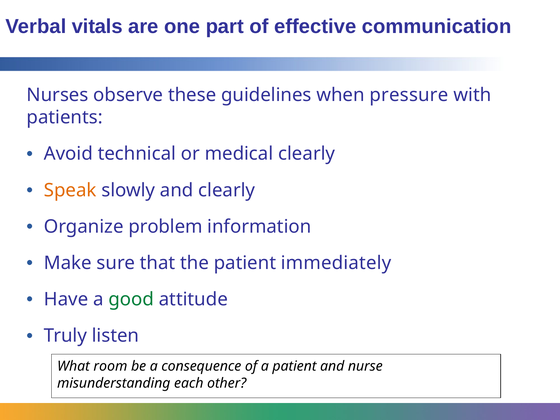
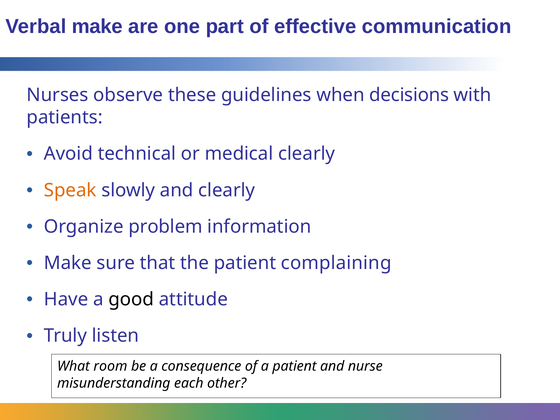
Verbal vitals: vitals -> make (97, 26)
pressure: pressure -> decisions (409, 95)
immediately: immediately -> complaining (336, 263)
good colour: green -> black (131, 299)
